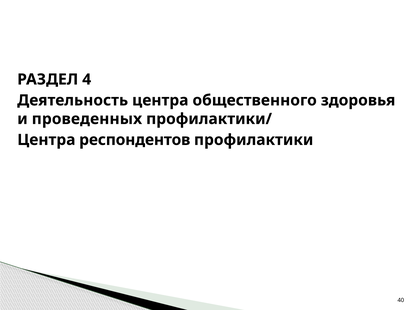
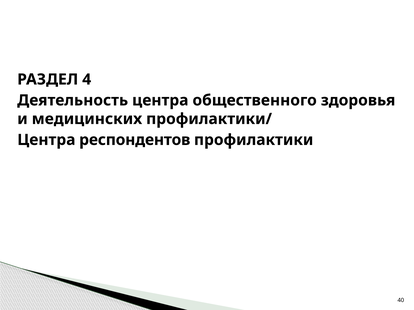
проведенных: проведенных -> медицинских (87, 119)
